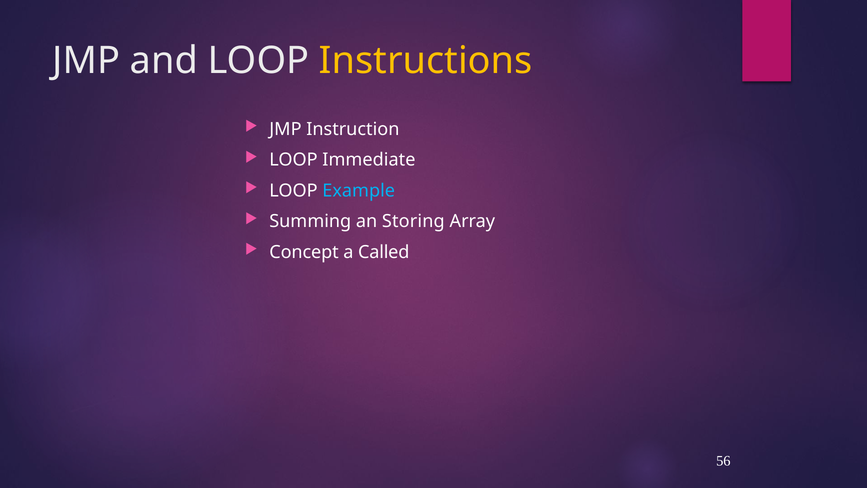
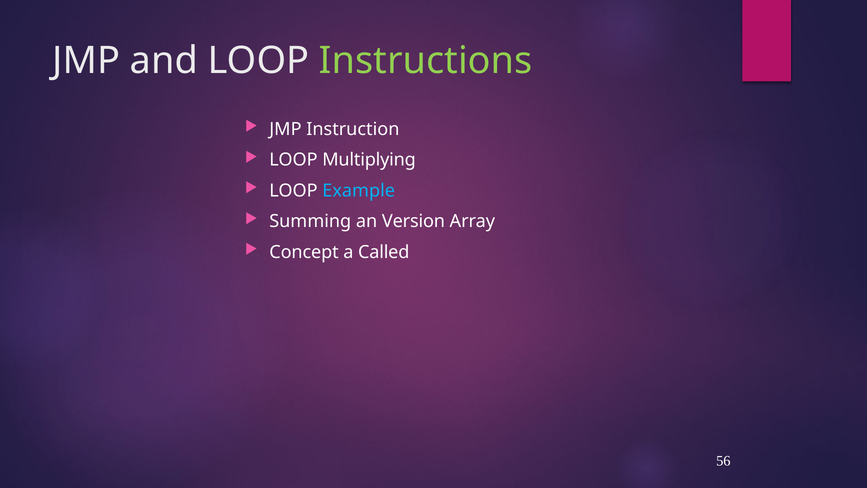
Instructions colour: yellow -> light green (426, 61)
Immediate: Immediate -> Multiplying (369, 160)
Storing: Storing -> Version (413, 221)
